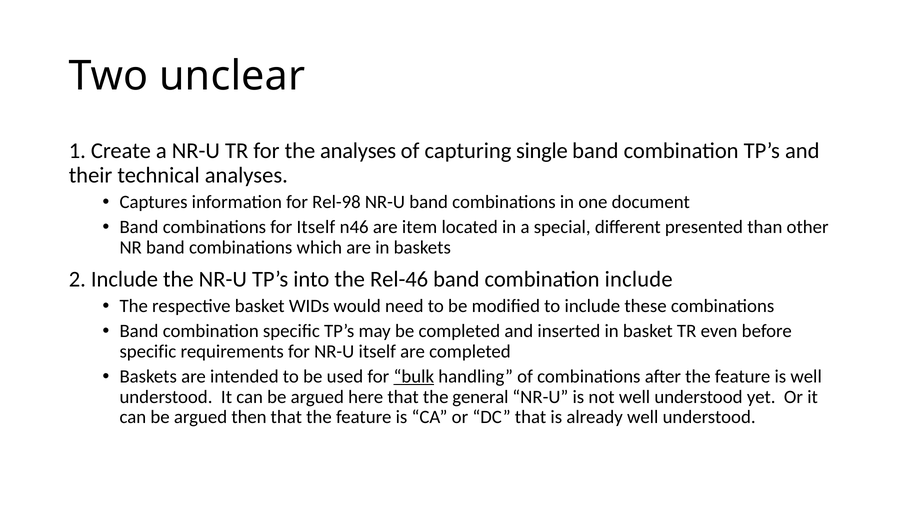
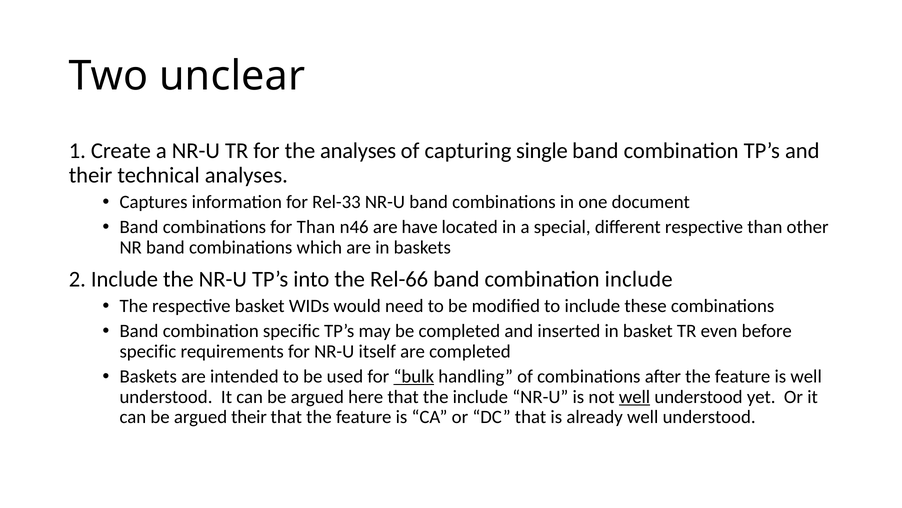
Rel-98: Rel-98 -> Rel-33 (336, 202)
for Itself: Itself -> Than (316, 227)
item: item -> have (420, 227)
different presented: presented -> respective (704, 227)
Rel-46: Rel-46 -> Rel-66 (399, 279)
the general: general -> include (480, 396)
well underline: none -> present (635, 396)
argued then: then -> their (249, 417)
